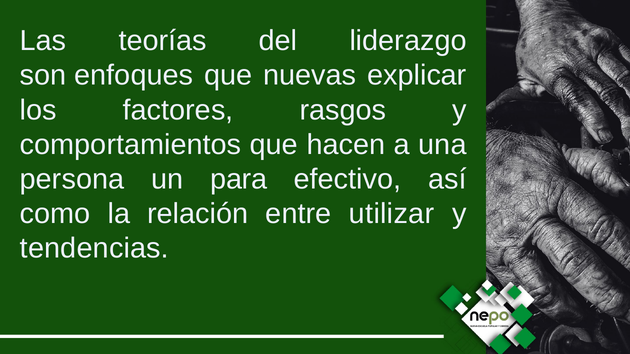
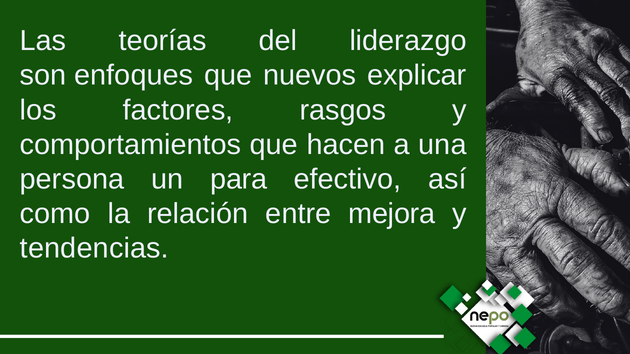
nuevas: nuevas -> nuevos (310, 75)
utilizar: utilizar -> mejora (392, 214)
